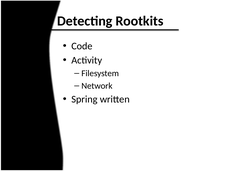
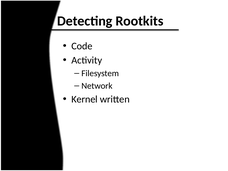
Spring: Spring -> Kernel (85, 99)
